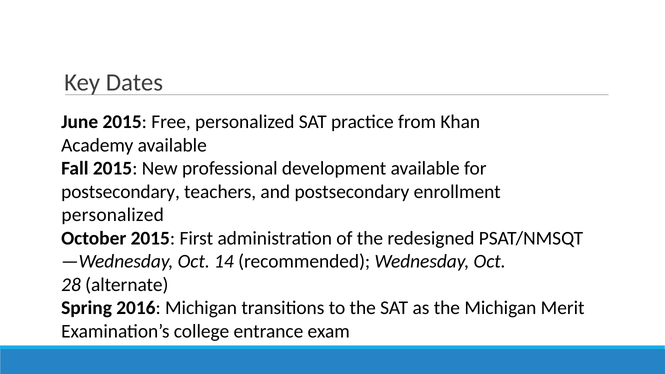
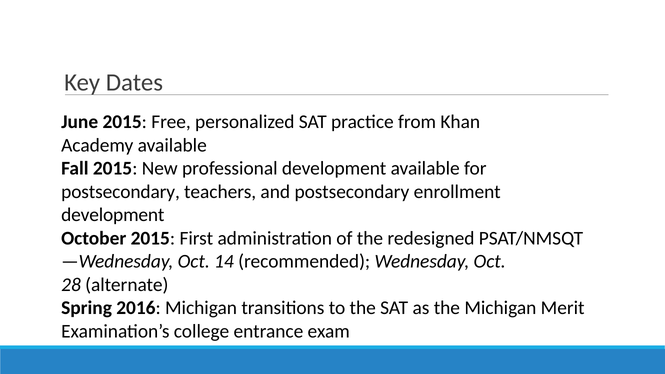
personalized: personalized -> development (113, 215)
